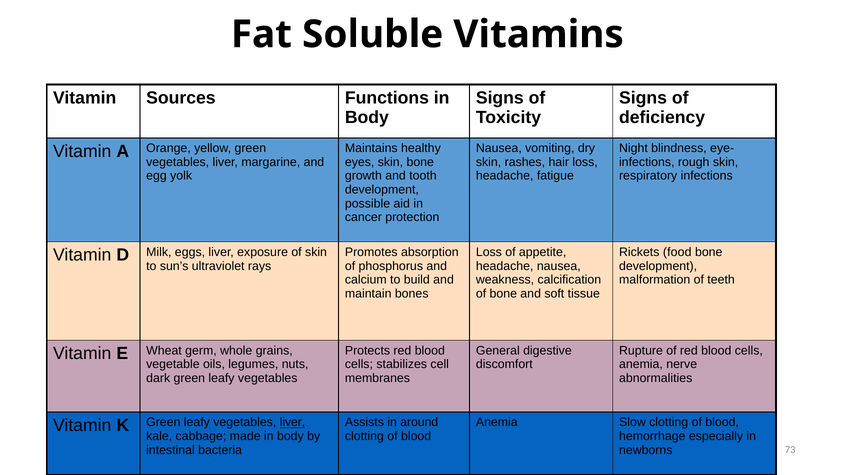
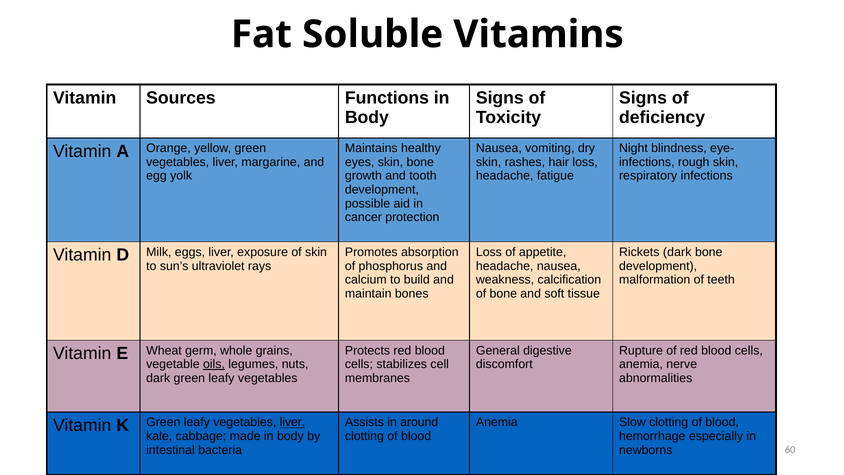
Rickets food: food -> dark (677, 252)
oils underline: none -> present (214, 364)
73: 73 -> 60 (790, 449)
